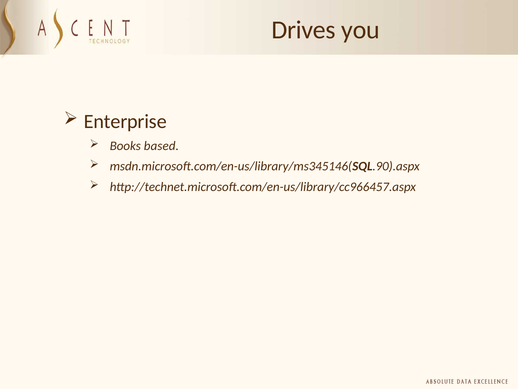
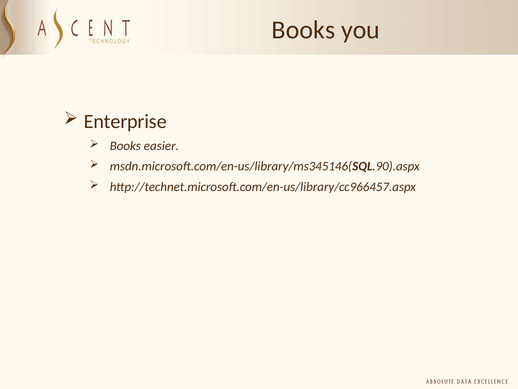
Drives: Drives -> Books (303, 30)
based: based -> easier (161, 146)
